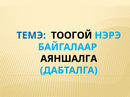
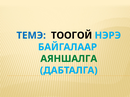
АЯНШАЛГА colour: black -> green (69, 59)
